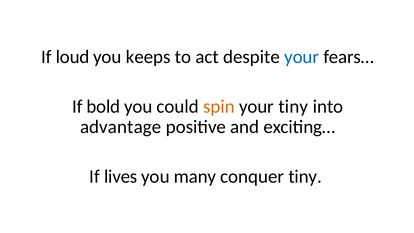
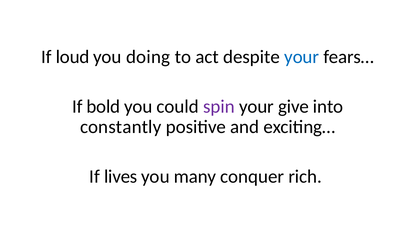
keeps: keeps -> doing (148, 57)
spin colour: orange -> purple (219, 106)
your tiny: tiny -> give (294, 106)
advantage: advantage -> constantly (121, 127)
conquer tiny: tiny -> rich (305, 177)
